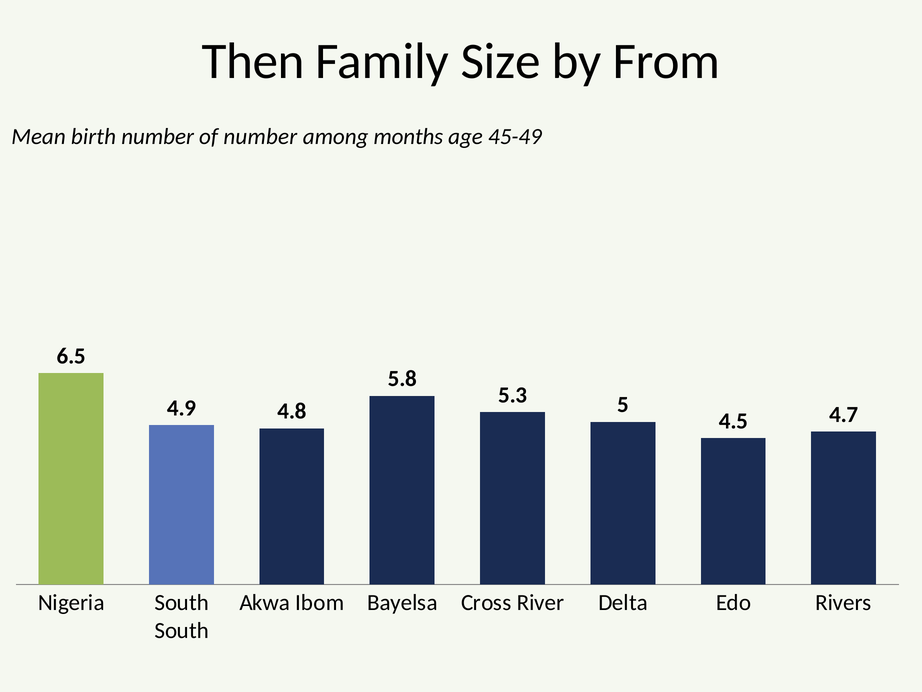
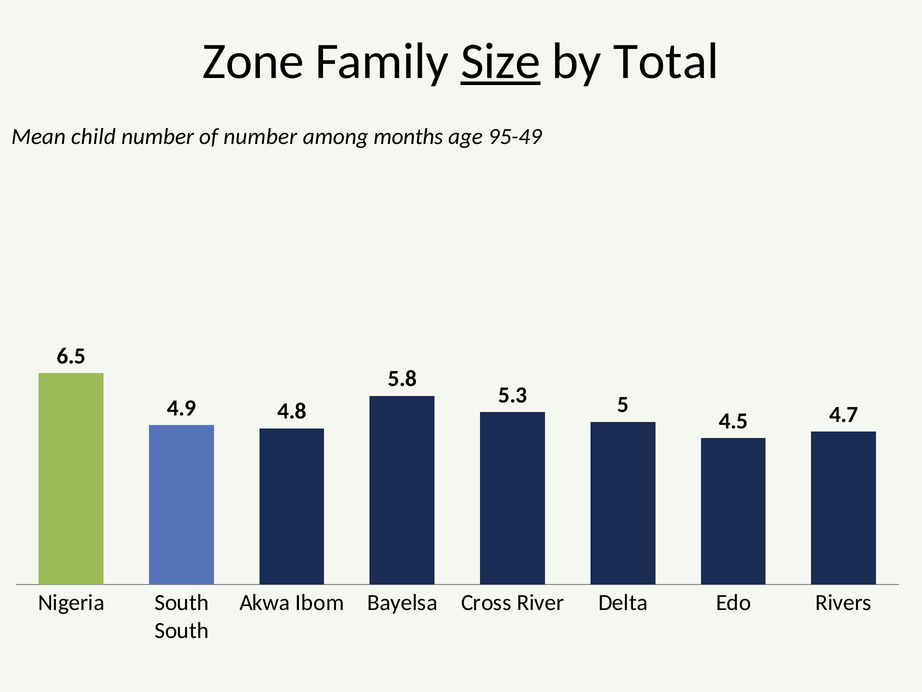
Then: Then -> Zone (253, 61)
Size underline: none -> present (501, 61)
From: From -> Total (666, 61)
birth: birth -> child (93, 137)
45-49: 45-49 -> 95-49 (515, 137)
